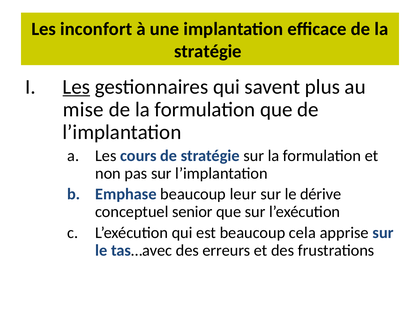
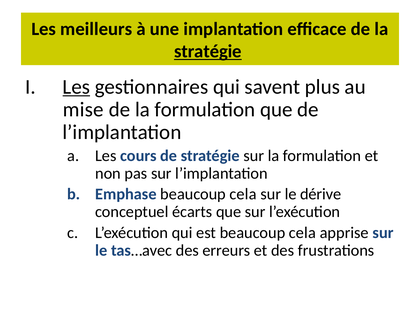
inconfort: inconfort -> meilleurs (96, 29)
stratégie underline: none -> present (208, 51)
Emphase beaucoup leur: leur -> cela (243, 194)
senior: senior -> écarts (192, 212)
